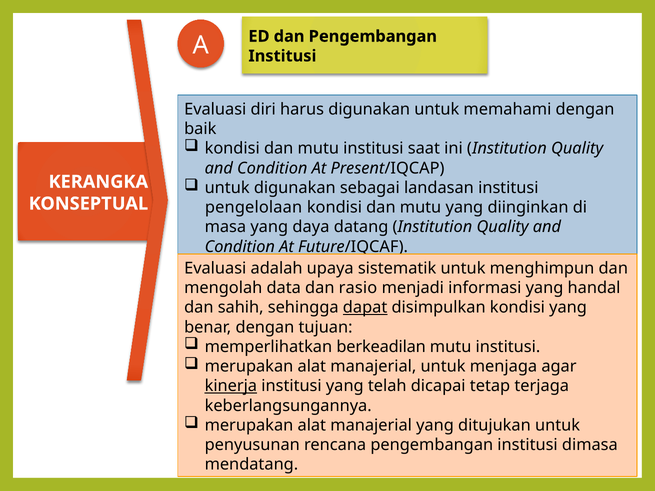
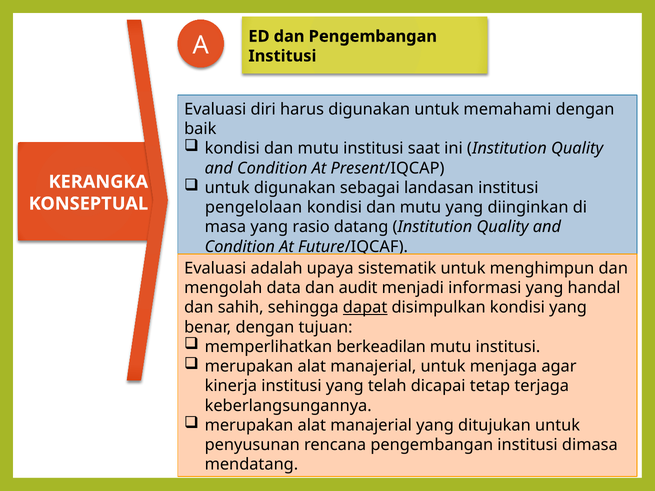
daya: daya -> rasio (311, 227)
rasio: rasio -> audit (358, 288)
kinerja underline: present -> none (231, 386)
